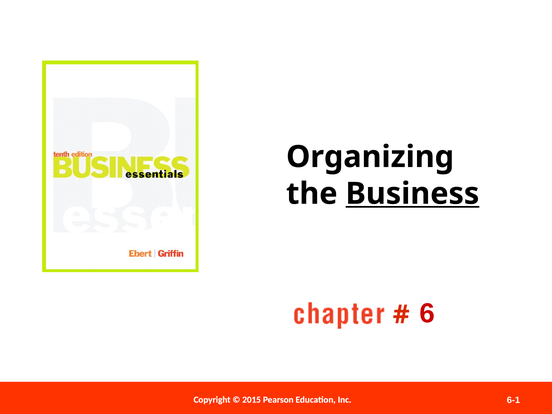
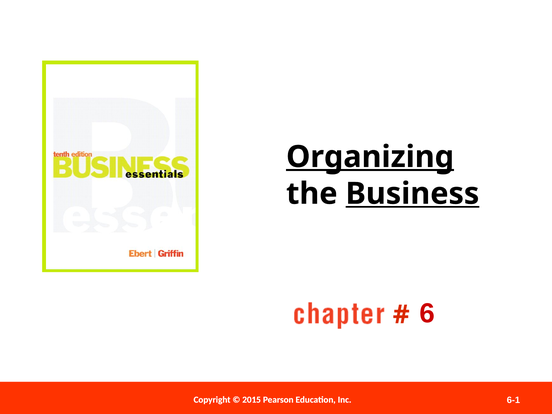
Organizing underline: none -> present (370, 157)
